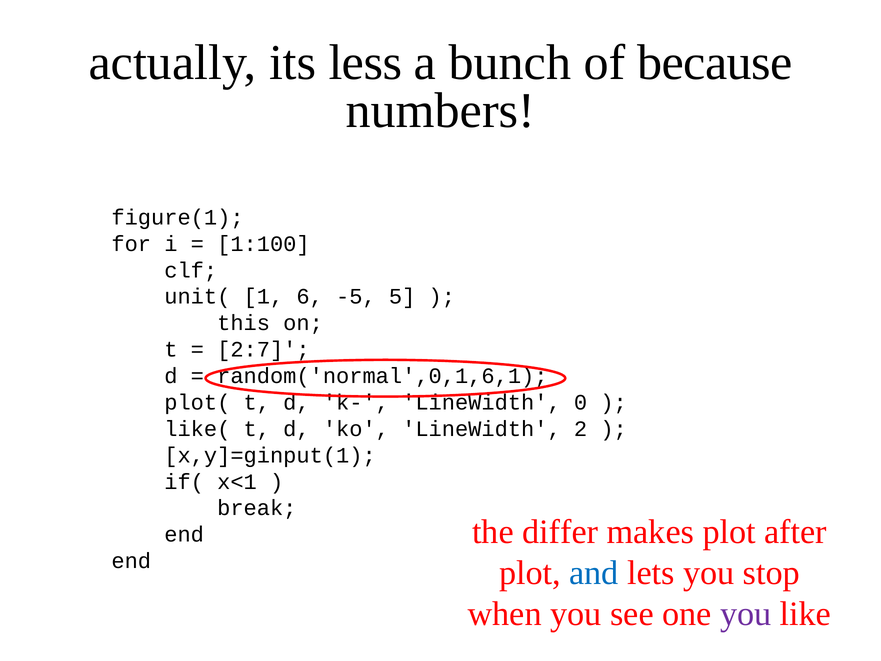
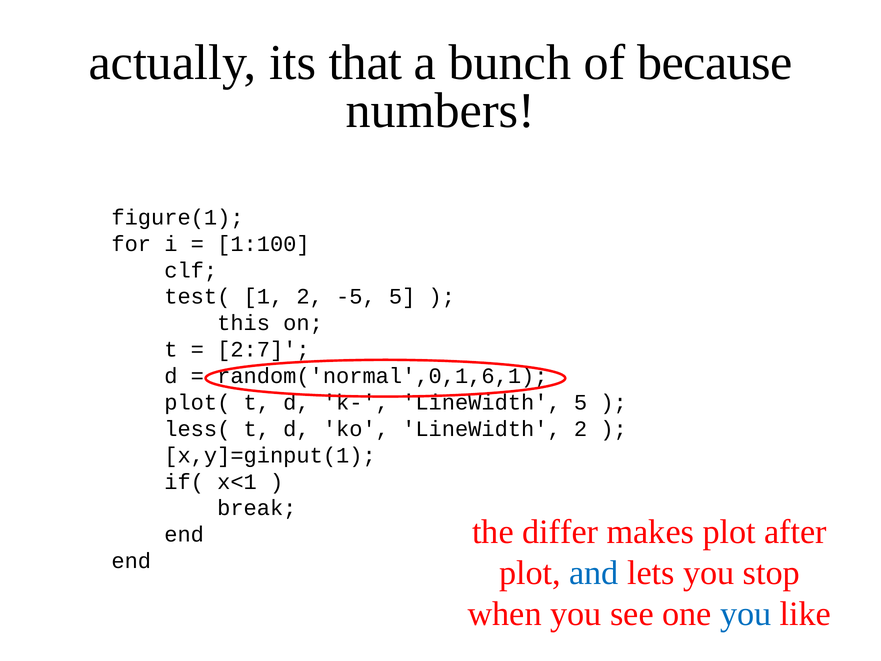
less: less -> that (365, 63)
unit(: unit( -> test( (197, 297)
1 6: 6 -> 2 (310, 297)
LineWidth 0: 0 -> 5 (581, 402)
like(: like( -> less( (197, 429)
you colour: purple -> blue (746, 614)
